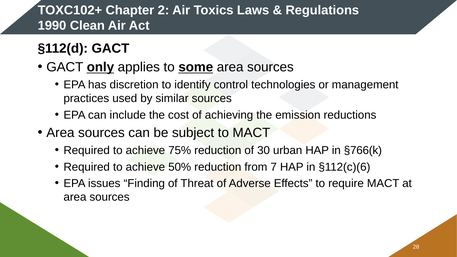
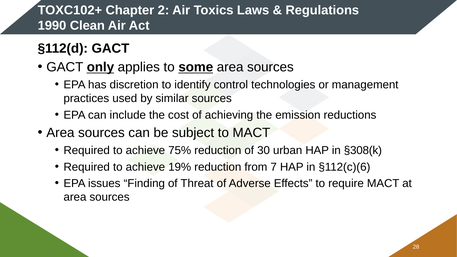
§766(k: §766(k -> §308(k (363, 150)
50%: 50% -> 19% (180, 167)
